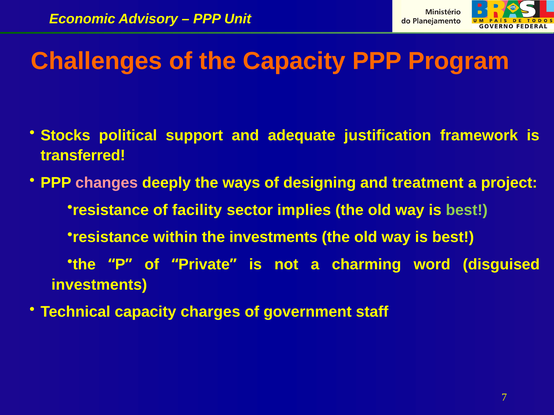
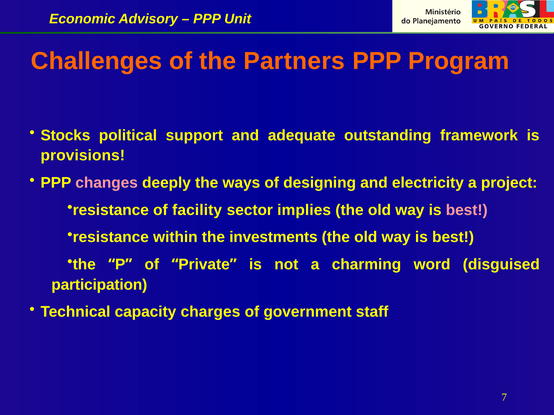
the Capacity: Capacity -> Partners (294, 61)
justification: justification -> outstanding (388, 135)
transferred: transferred -> provisions (83, 156)
treatment: treatment -> electricity (428, 183)
best colour: light green -> pink (467, 210)
investments: investments -> participation (99, 285)
